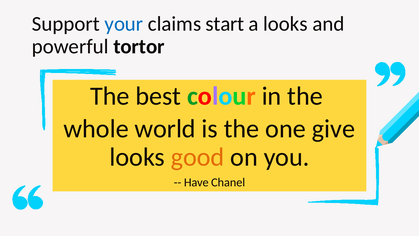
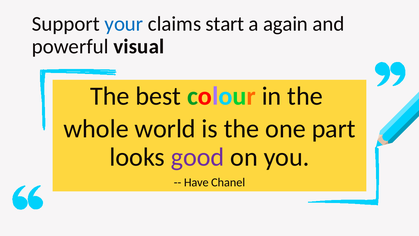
a looks: looks -> again (286, 24)
tortor: tortor -> visual (139, 46)
give: give -> part (334, 129)
good colour: orange -> purple (198, 157)
